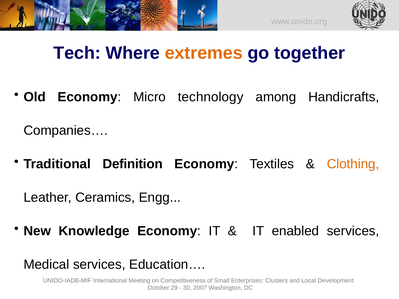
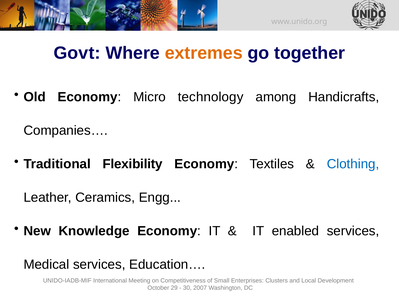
Tech: Tech -> Govt (77, 53)
Definition: Definition -> Flexibility (133, 164)
Clothing colour: orange -> blue (353, 164)
